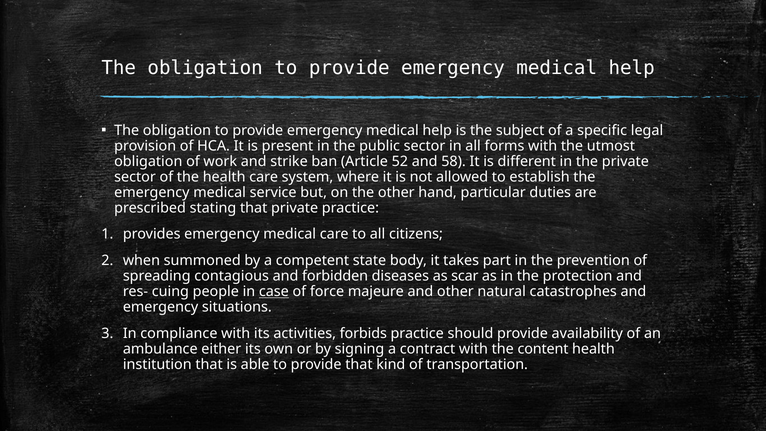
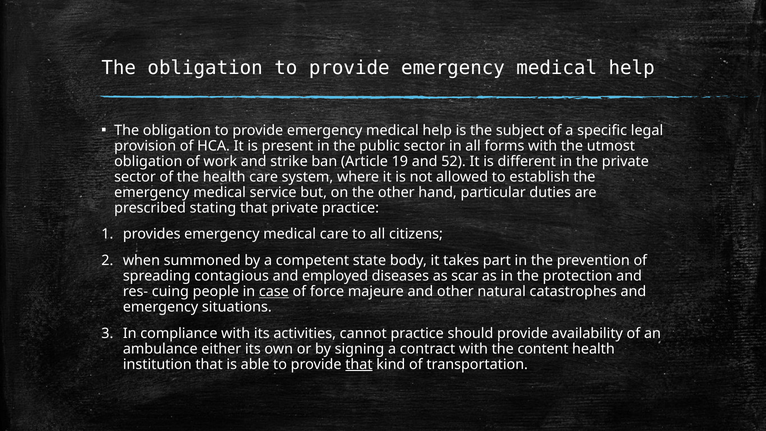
52: 52 -> 19 (400, 161)
58: 58 -> 52 (454, 161)
forbidden: forbidden -> employed (335, 276)
forbids: forbids -> cannot (363, 333)
that underline: none -> present (359, 364)
